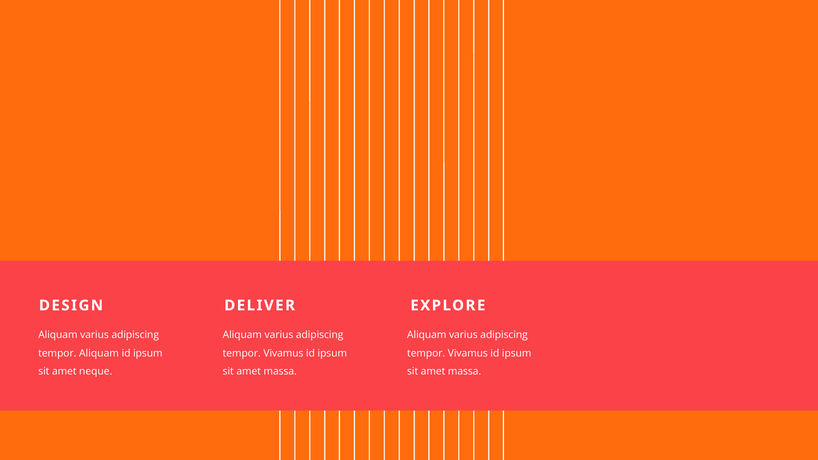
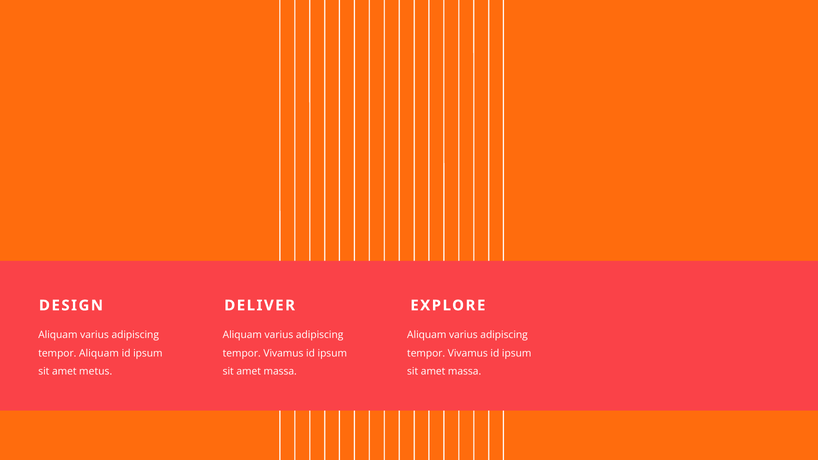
neque: neque -> metus (96, 372)
